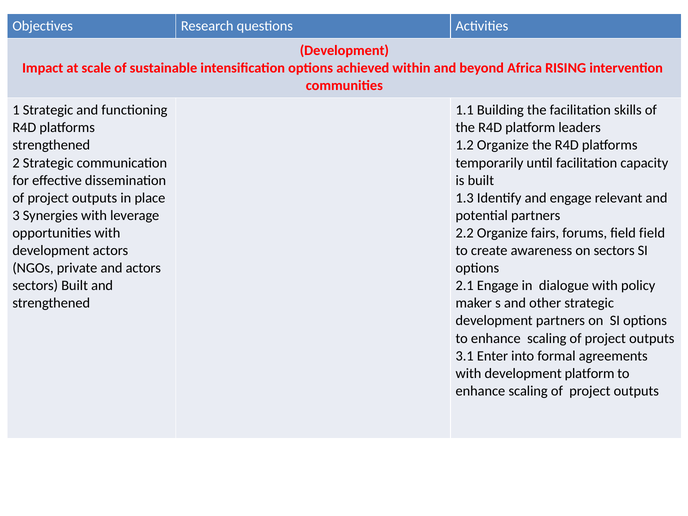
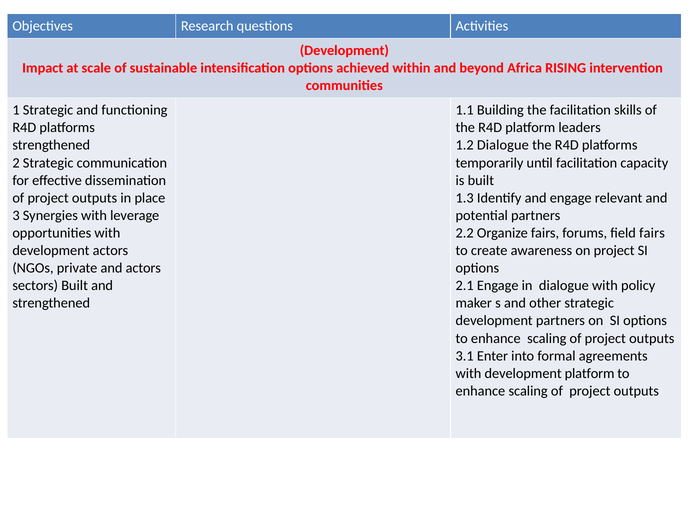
1.2 Organize: Organize -> Dialogue (503, 145)
field field: field -> fairs (652, 233)
on sectors: sectors -> project (614, 251)
